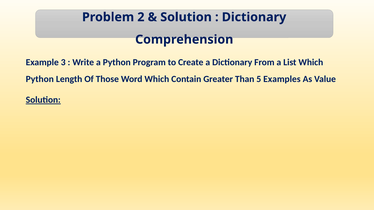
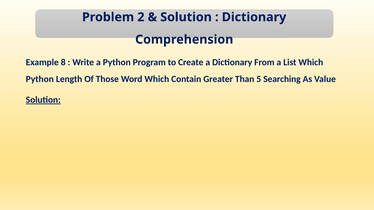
3: 3 -> 8 (63, 62)
Examples: Examples -> Searching (282, 79)
